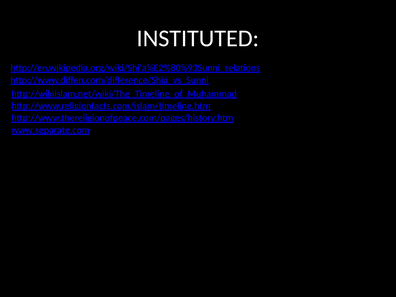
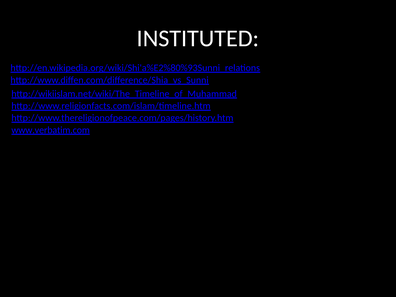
www.separate.com: www.separate.com -> www.verbatim.com (51, 130)
